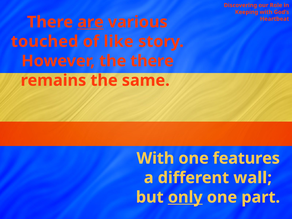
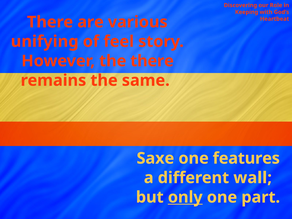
are underline: present -> none (91, 22)
touched: touched -> unifying (45, 41)
like: like -> feel (119, 41)
With: With -> Saxe (155, 158)
